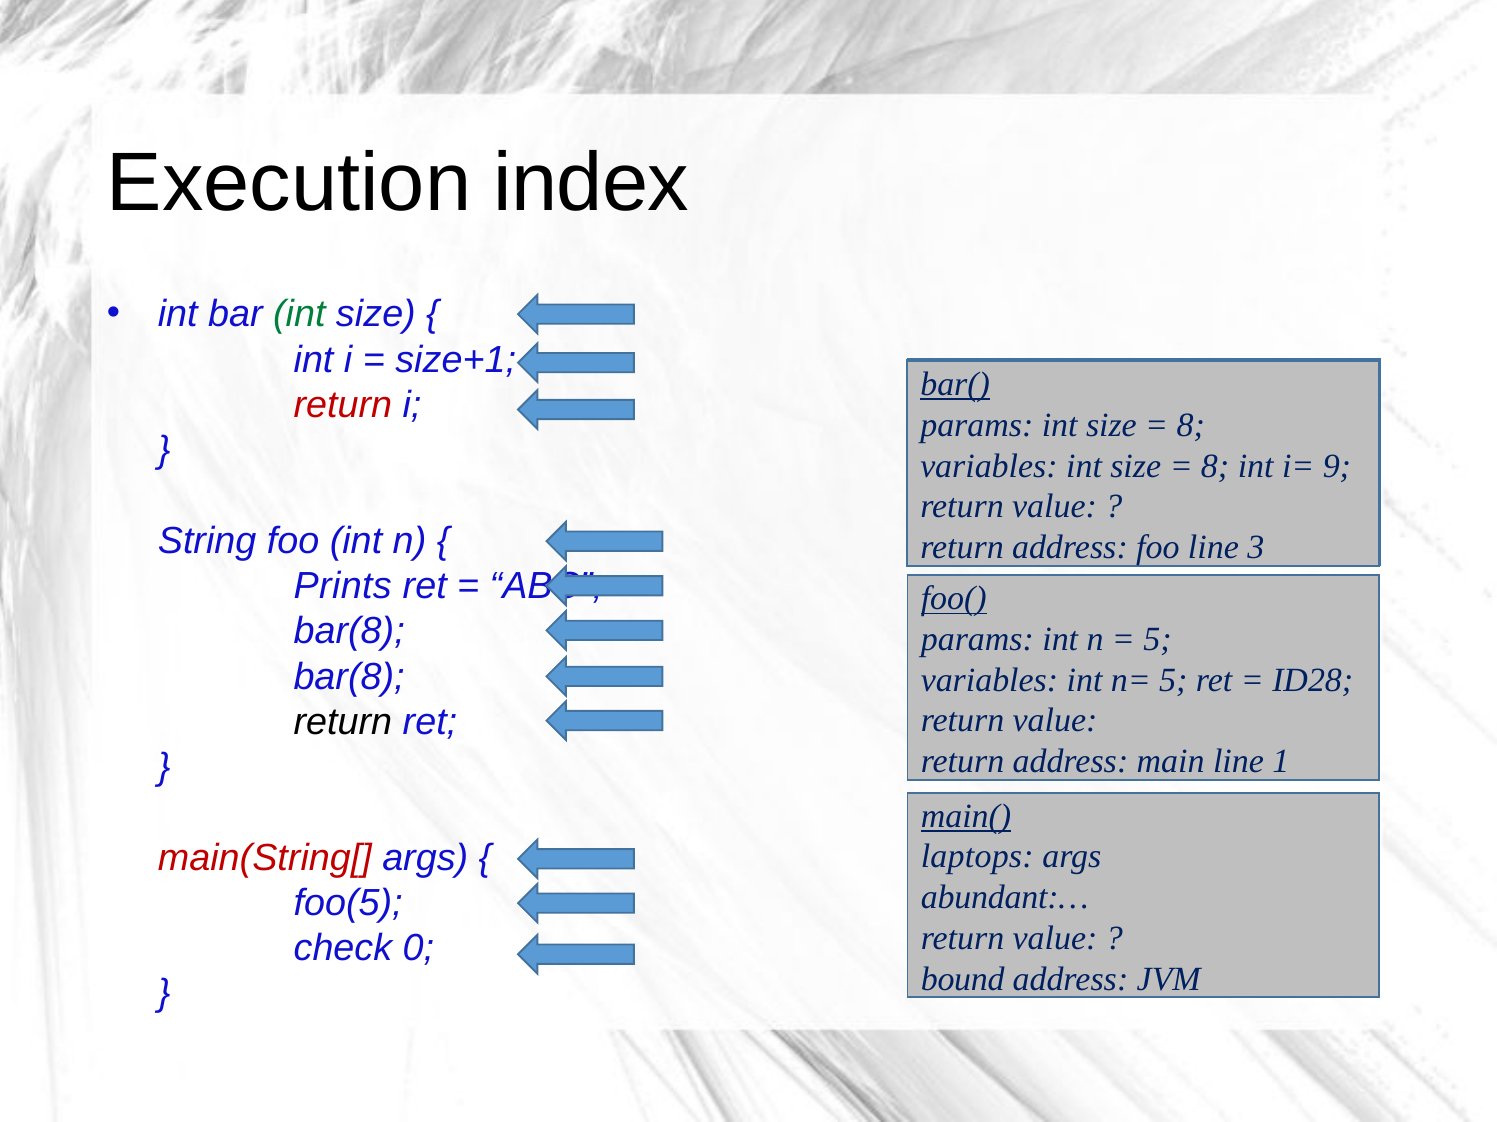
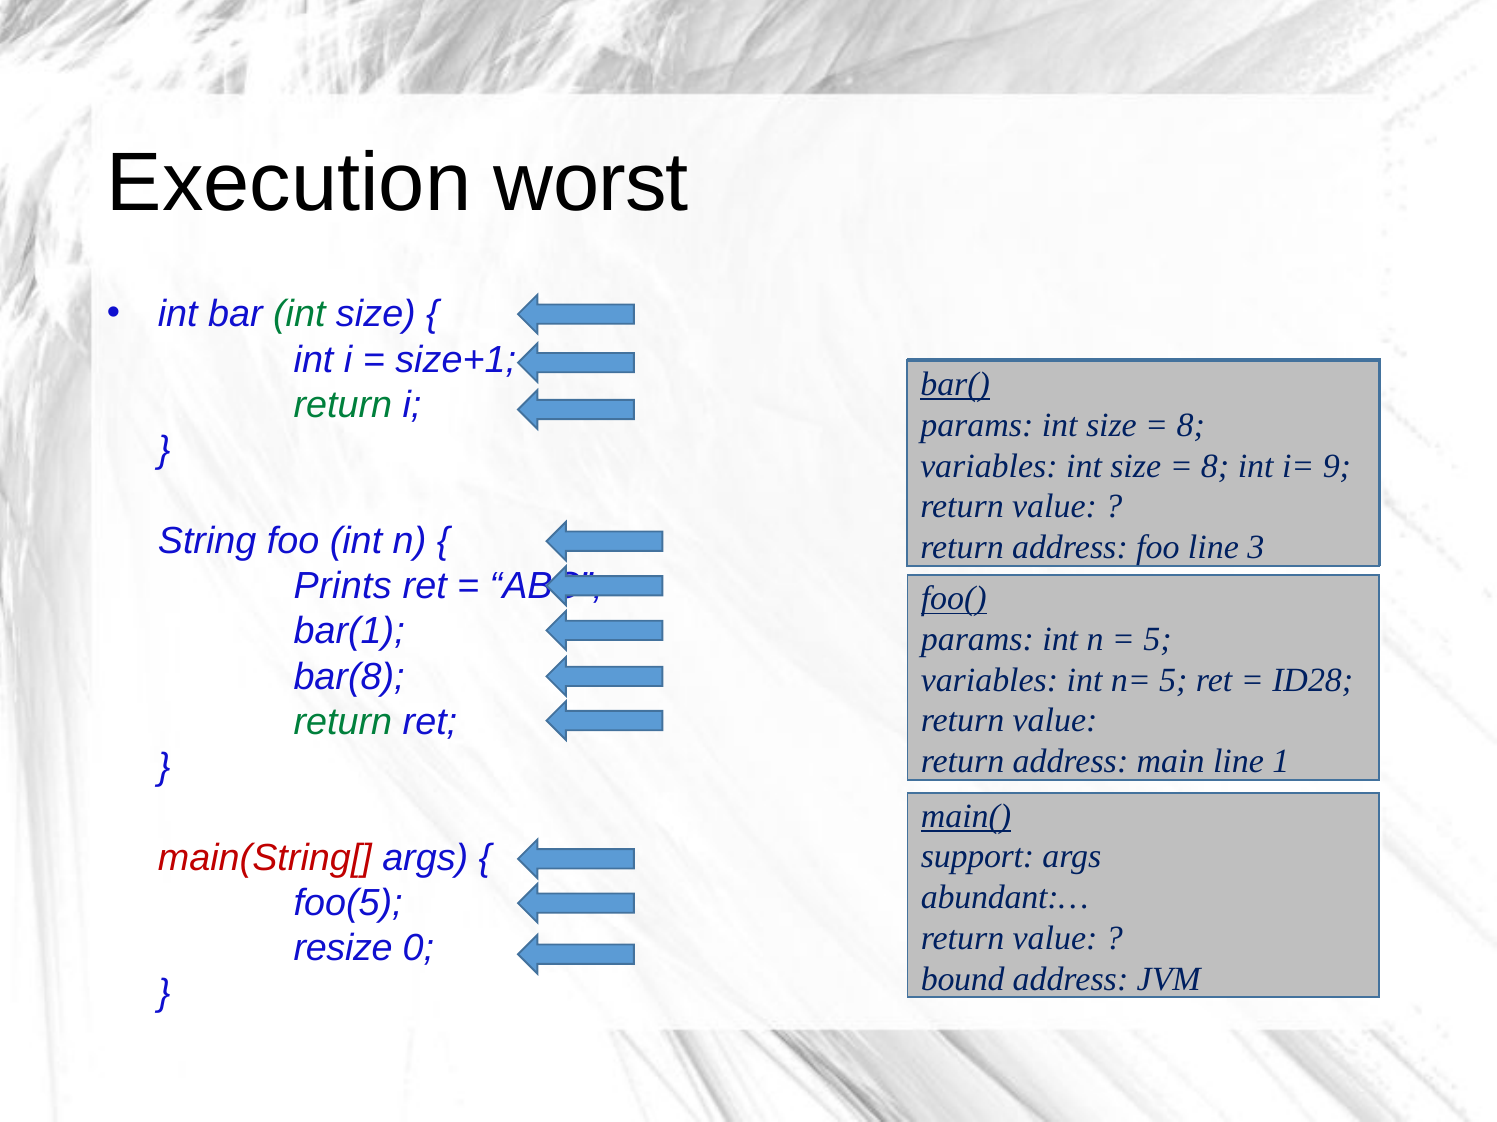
index: index -> worst (591, 183)
return colour: red -> green (343, 405)
bar(8: bar(8 -> bar(1 (349, 632)
return colour: black -> green (343, 722)
laptops: laptops -> support (978, 857)
check: check -> resize (343, 949)
